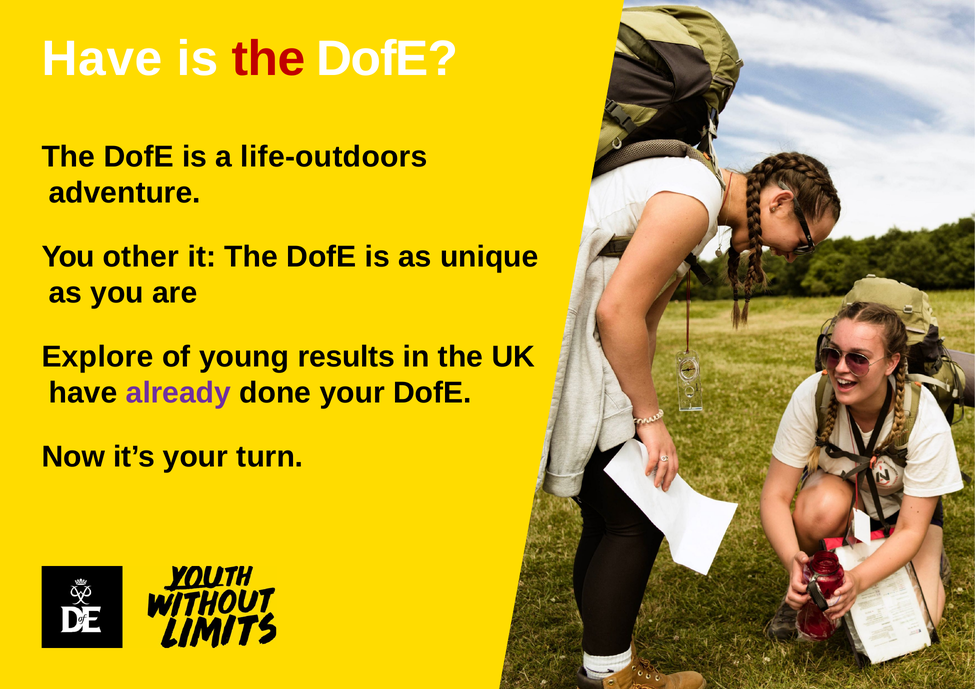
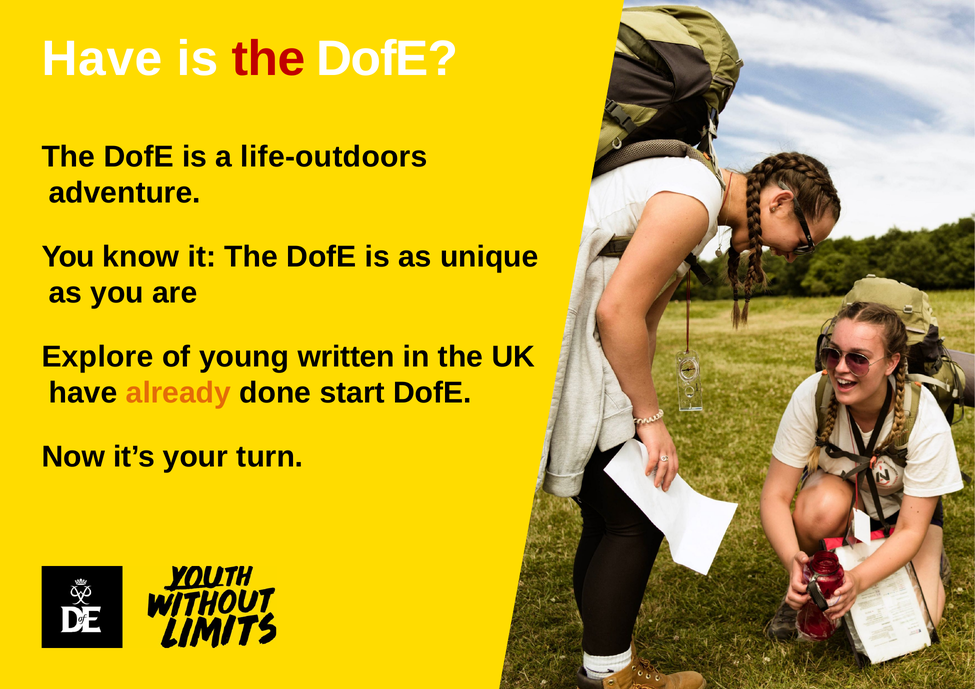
other: other -> know (141, 257)
results: results -> written (346, 357)
already colour: purple -> orange (178, 393)
done your: your -> start (352, 393)
